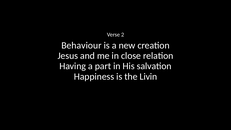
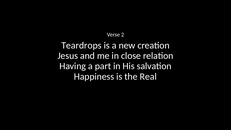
Behaviour: Behaviour -> Teardrops (81, 45)
Livin: Livin -> Real (148, 76)
